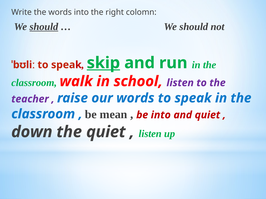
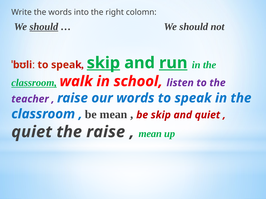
run underline: none -> present (173, 63)
classroom underline: none -> present (34, 83)
be into: into -> skip (161, 115)
down: down -> quiet (32, 132)
the quiet: quiet -> raise (106, 132)
listen: listen -> mean (150, 134)
